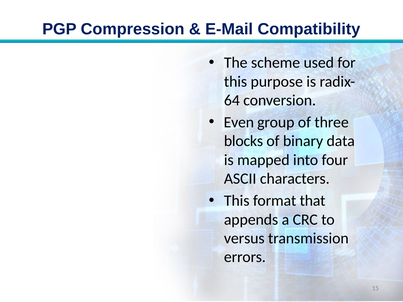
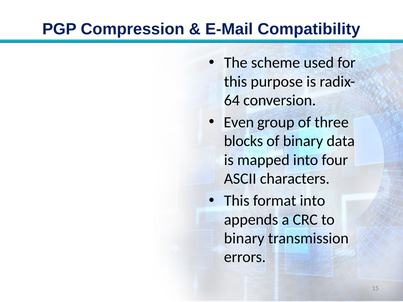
format that: that -> into (312, 201)
versus: versus -> binary (244, 238)
